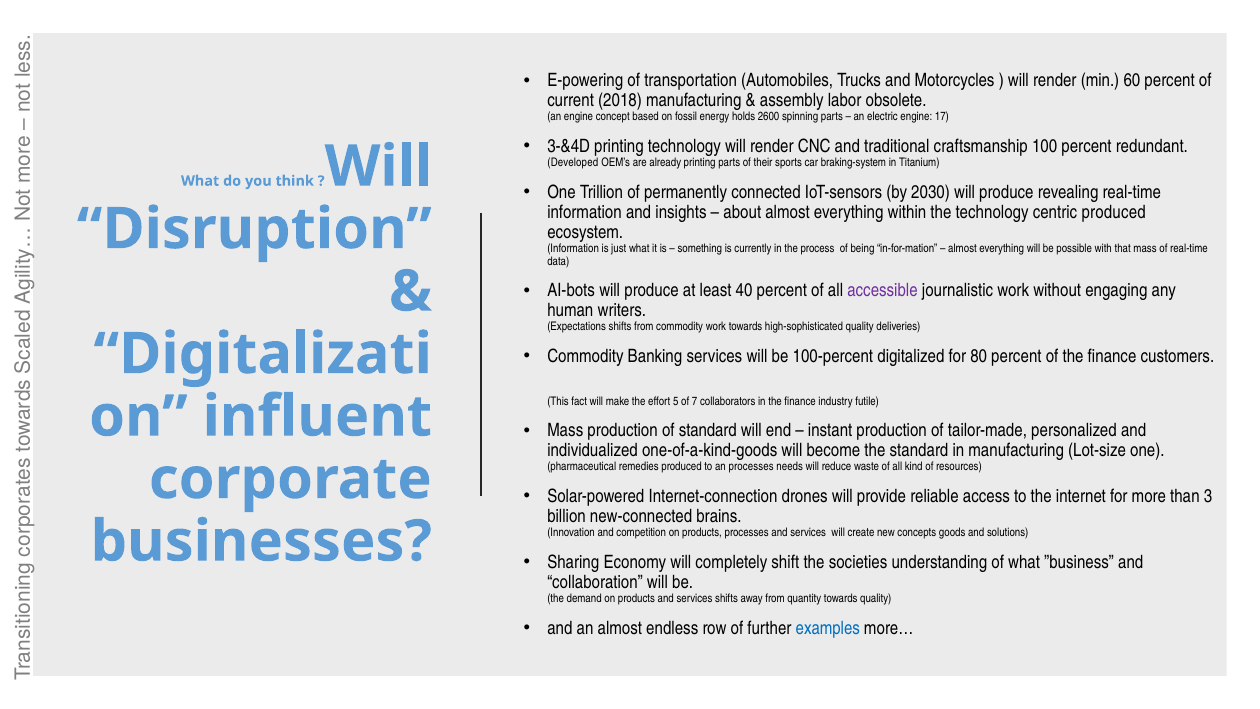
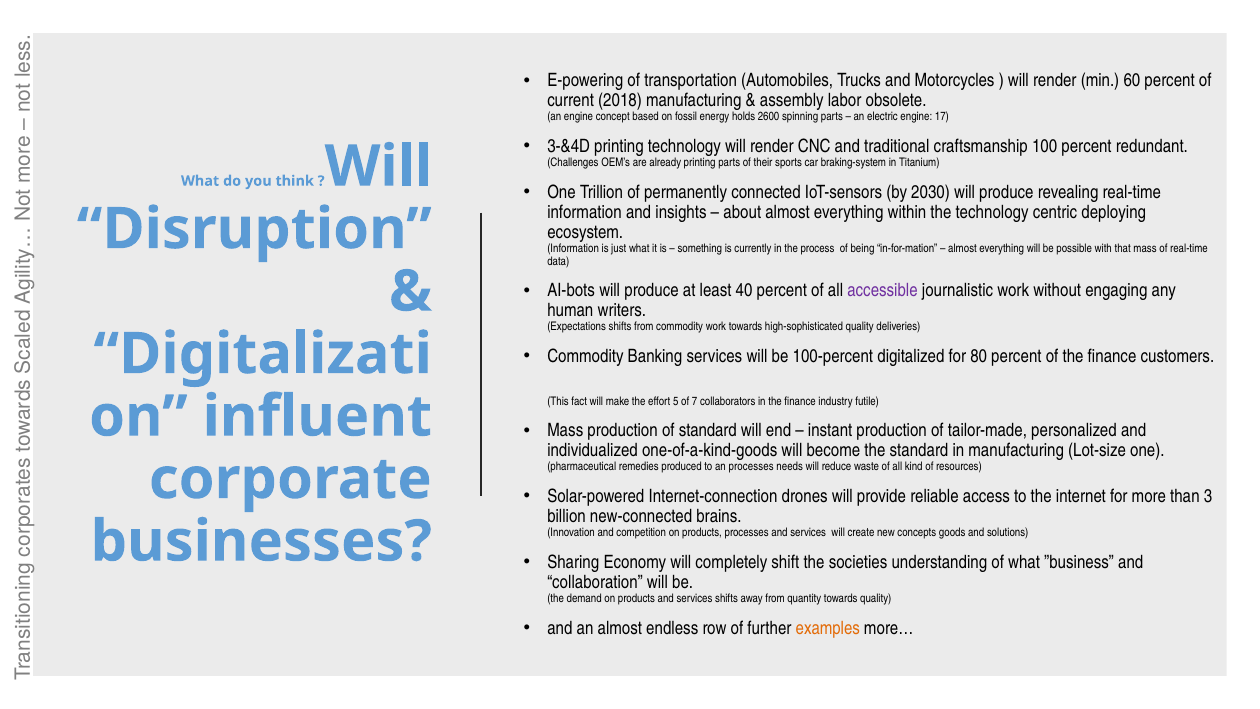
Developed: Developed -> Challenges (573, 163)
centric produced: produced -> deploying (1114, 212)
examples colour: blue -> orange (828, 628)
